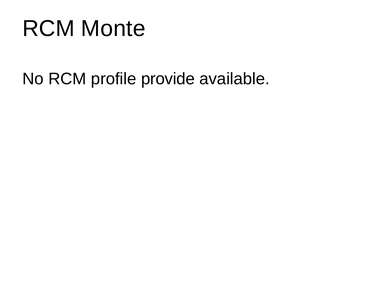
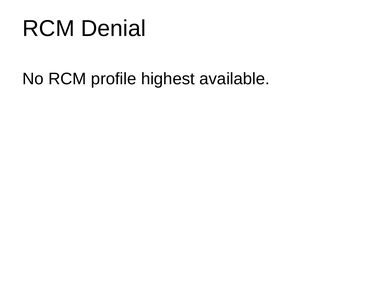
Monte: Monte -> Denial (113, 28)
provide: provide -> highest (168, 79)
